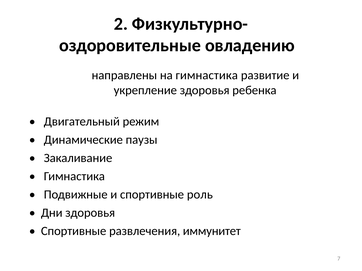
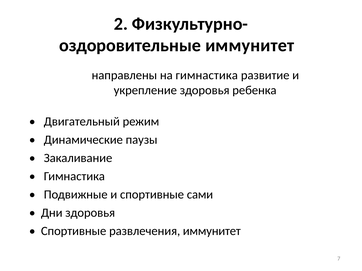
овладению: овладению -> иммунитет (250, 46)
роль: роль -> сами (200, 195)
